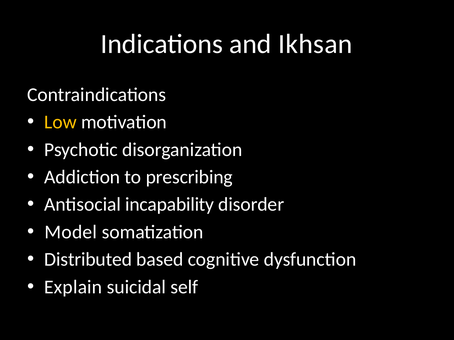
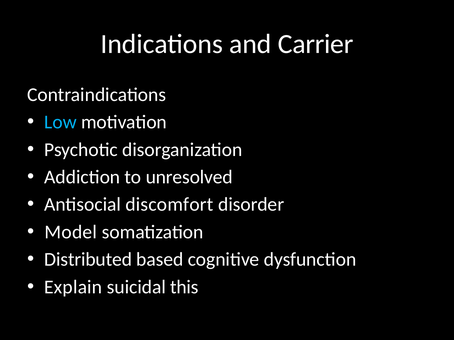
Ikhsan: Ikhsan -> Carrier (316, 44)
Low colour: yellow -> light blue (60, 122)
prescribing: prescribing -> unresolved (189, 177)
incapability: incapability -> discomfort (169, 205)
self: self -> this (184, 287)
